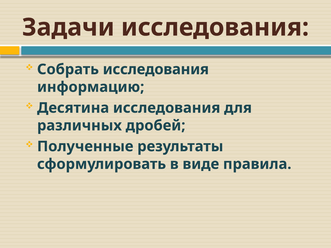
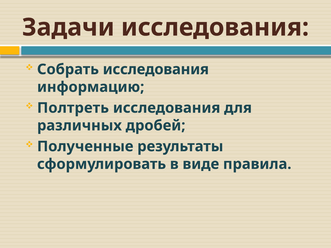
Десятина: Десятина -> Полтреть (73, 108)
